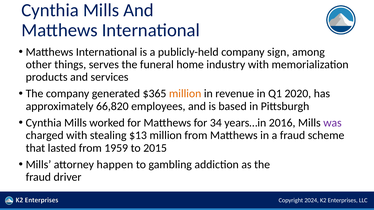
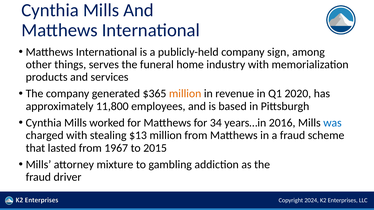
66,820: 66,820 -> 11,800 (112, 106)
was colour: purple -> blue (332, 123)
1959: 1959 -> 1967 (116, 148)
happen: happen -> mixture (115, 165)
